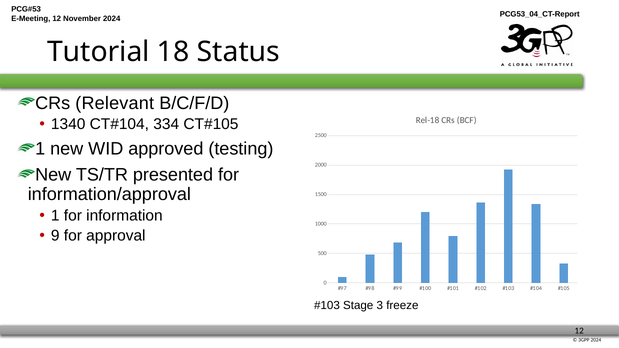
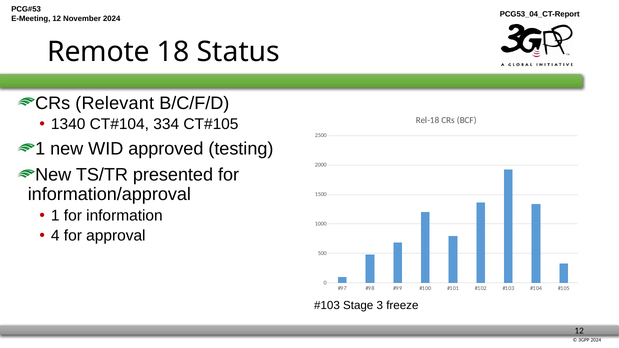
Tutorial: Tutorial -> Remote (98, 52)
9: 9 -> 4 (55, 236)
